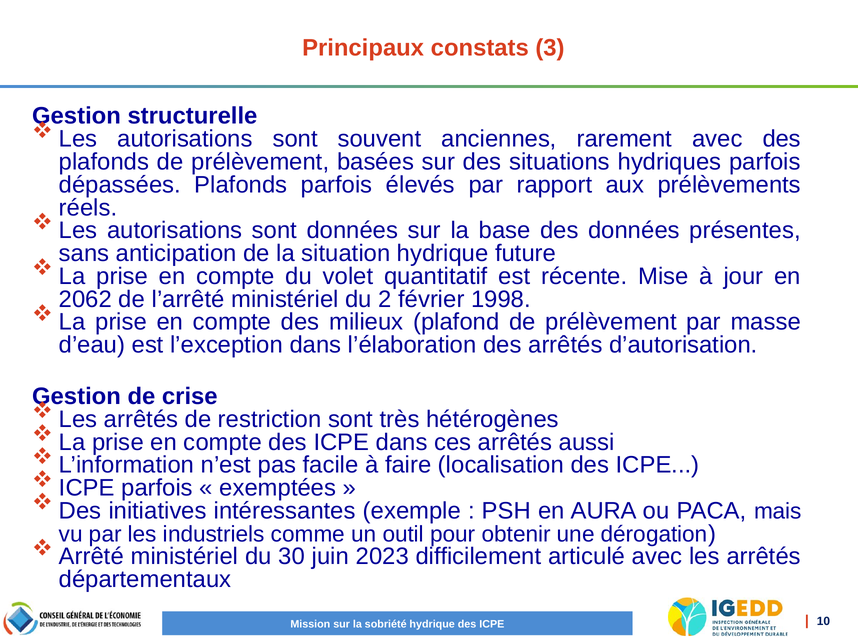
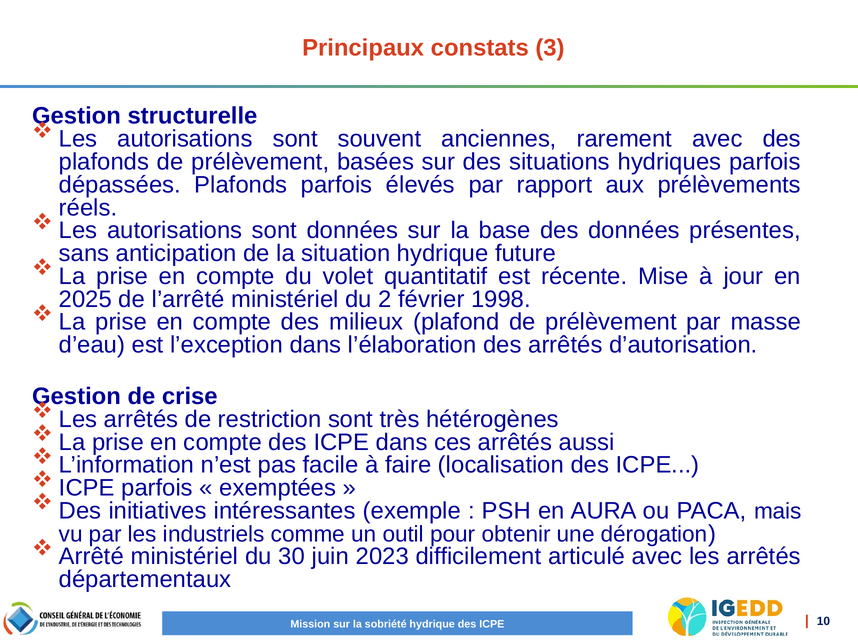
2062: 2062 -> 2025 (85, 299)
